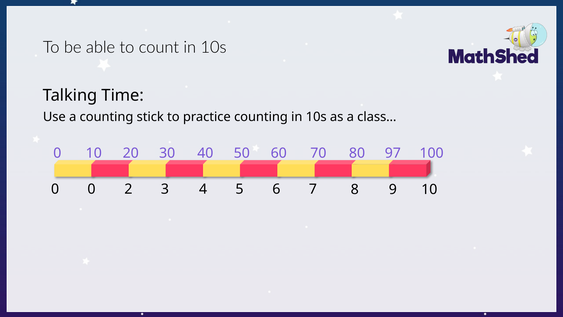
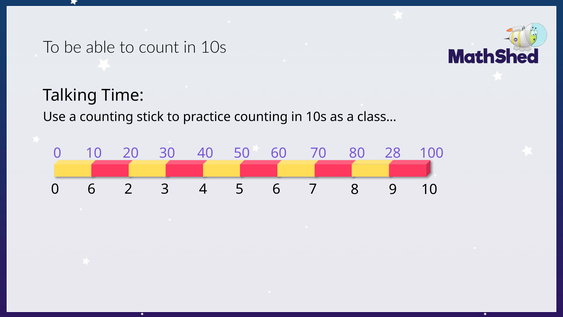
97: 97 -> 28 (393, 153)
0 0: 0 -> 6 (91, 189)
